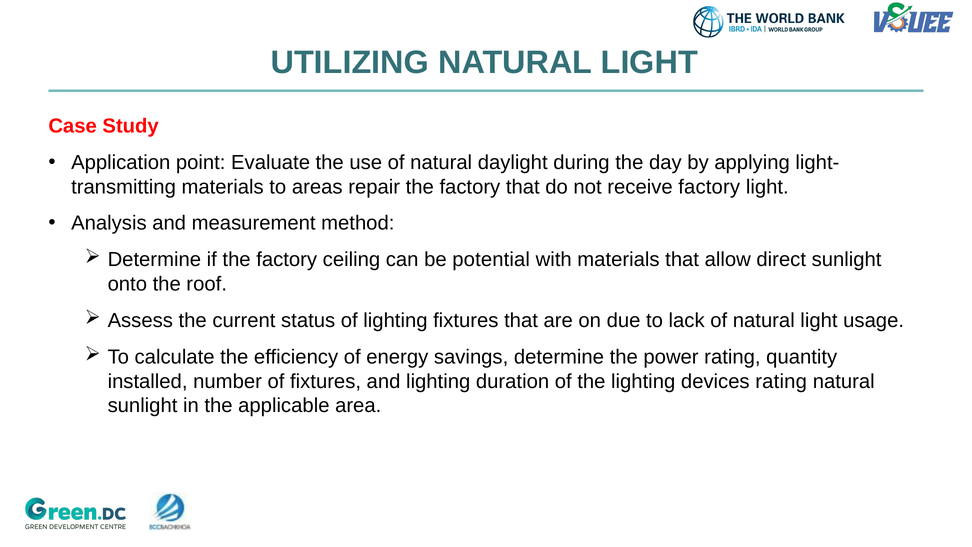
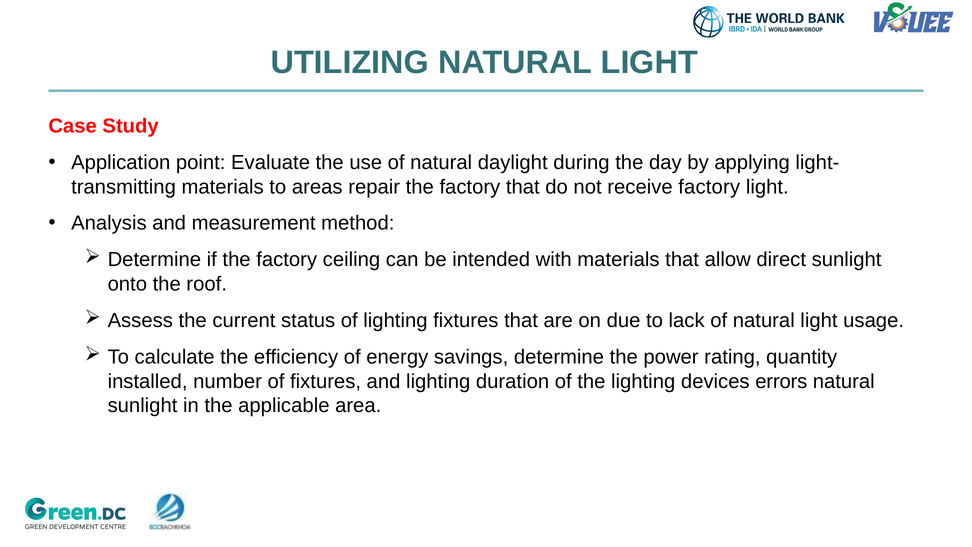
potential: potential -> intended (491, 260)
devices rating: rating -> errors (781, 381)
